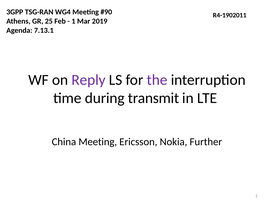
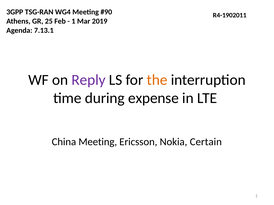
the colour: purple -> orange (157, 80)
transmit: transmit -> expense (153, 98)
Further: Further -> Certain (206, 142)
